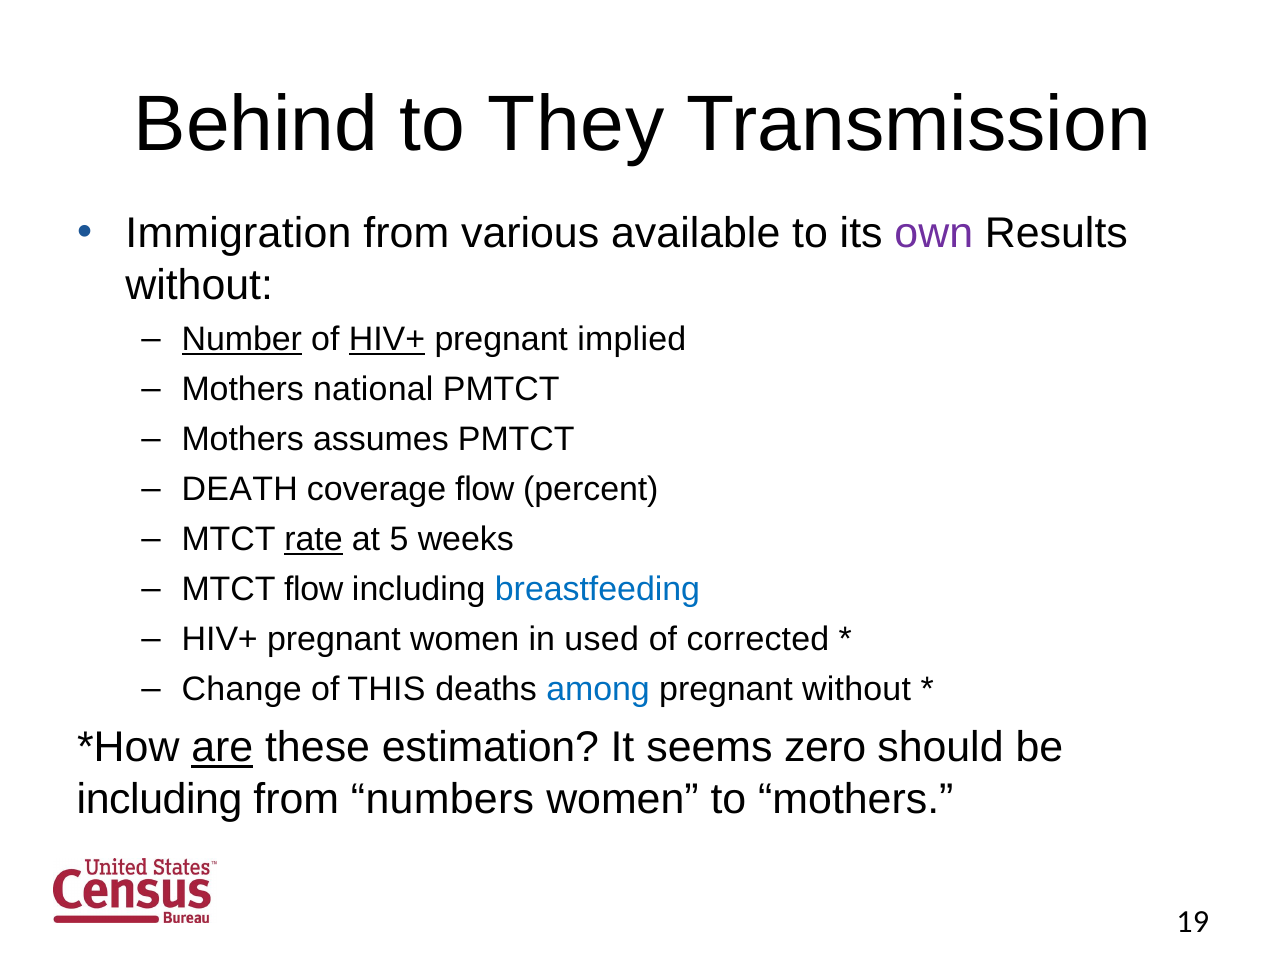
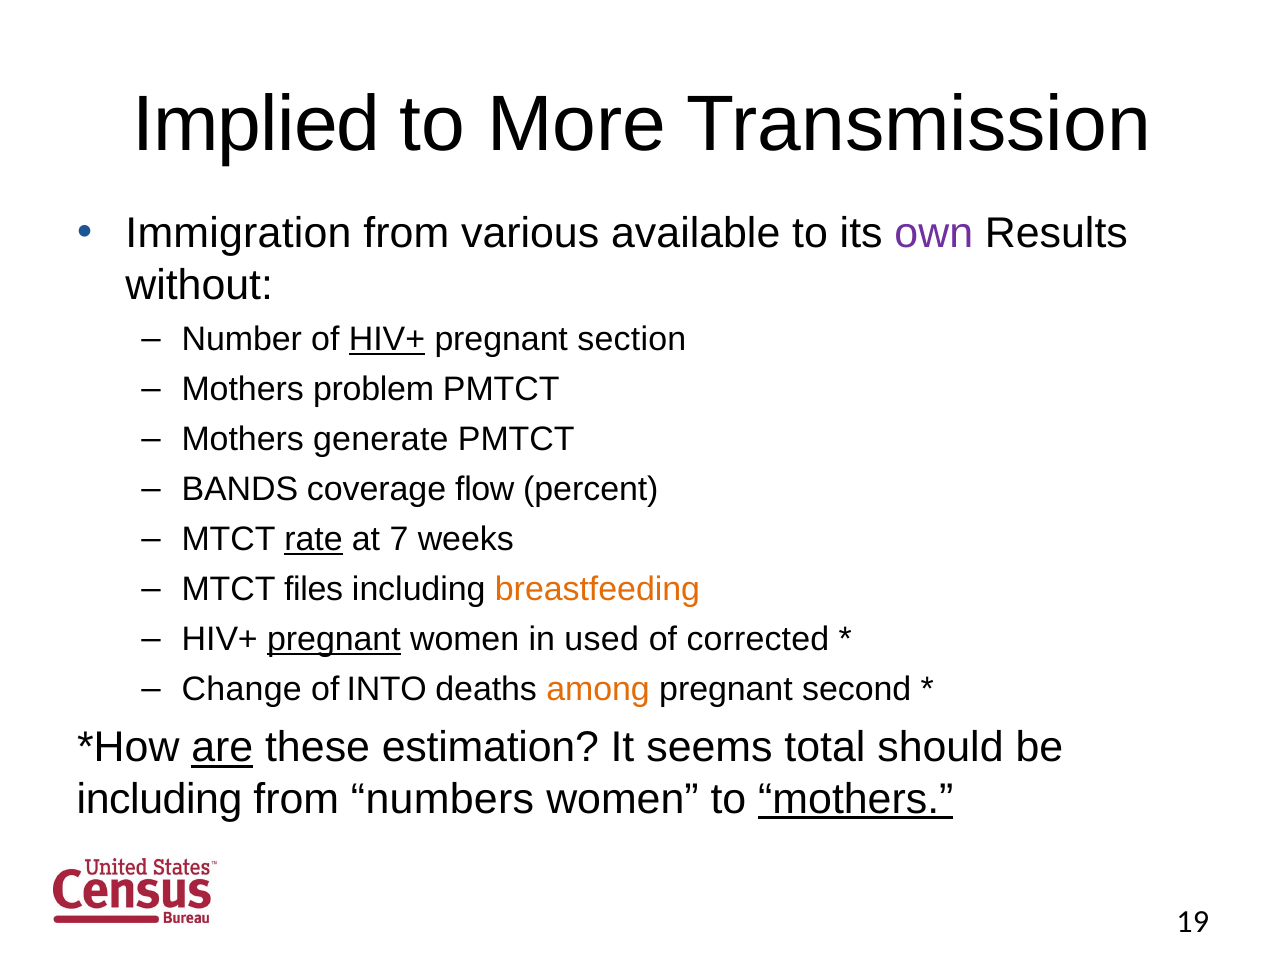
Behind: Behind -> Implied (256, 124)
They: They -> More (577, 124)
Number underline: present -> none (242, 339)
implied: implied -> section (632, 339)
national: national -> problem (374, 389)
assumes: assumes -> generate (381, 439)
DEATH: DEATH -> BANDS (240, 489)
5: 5 -> 7 (399, 539)
MTCT flow: flow -> files (314, 589)
breastfeeding colour: blue -> orange (597, 589)
pregnant underline: none -> present (334, 639)
THIS: THIS -> INTO (387, 689)
among colour: blue -> orange (598, 689)
pregnant without: without -> second (857, 689)
zero: zero -> total (825, 747)
mothers underline: none -> present (856, 799)
